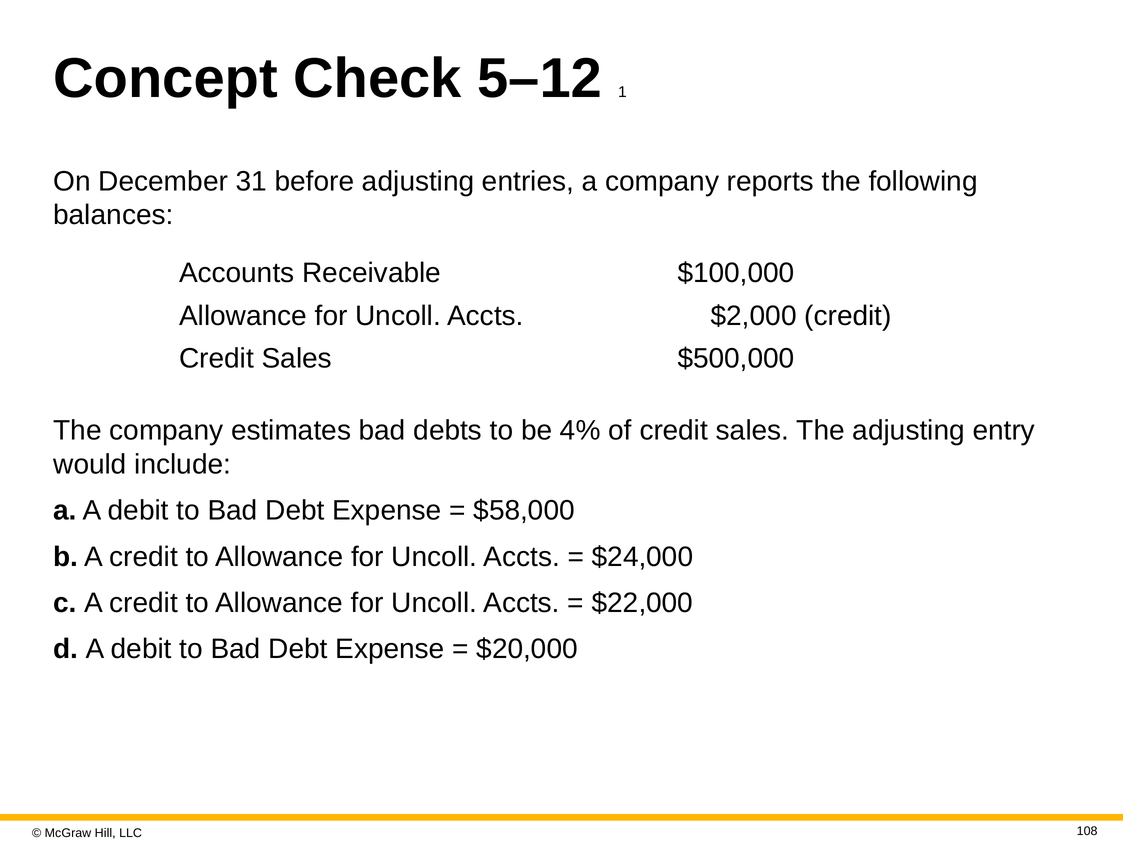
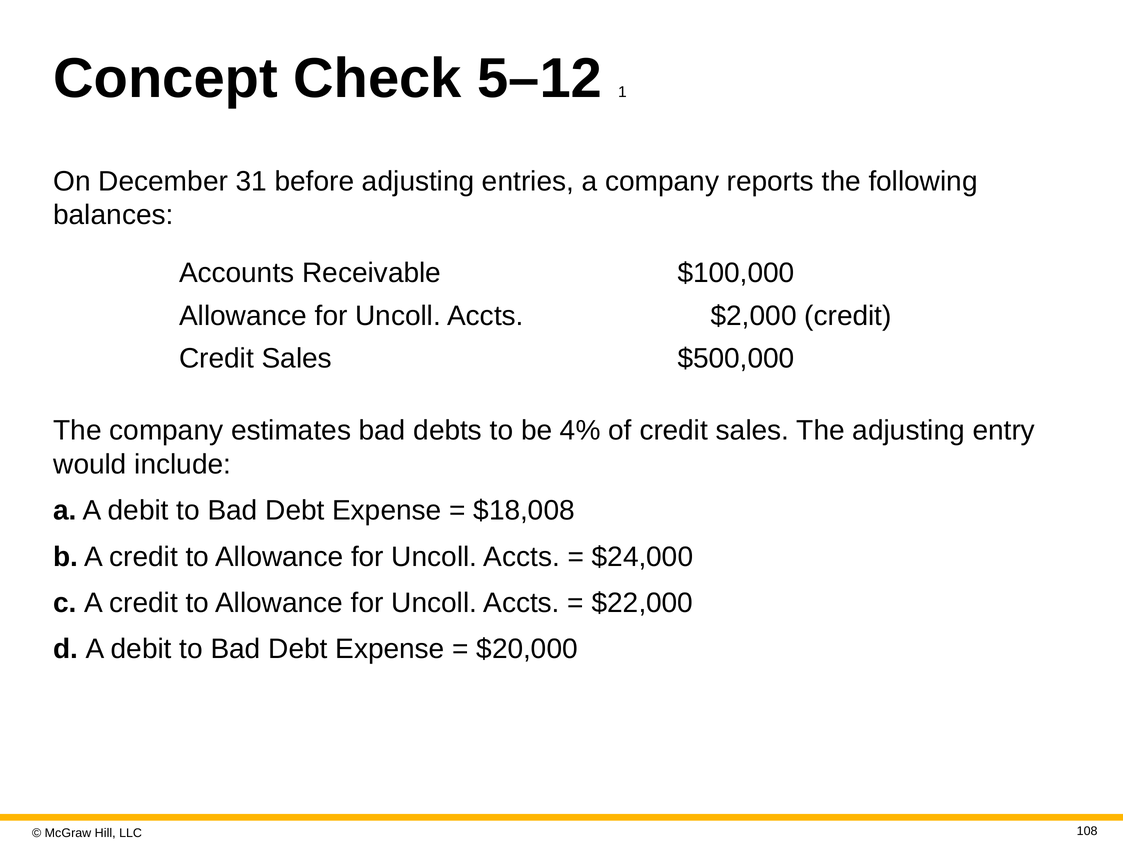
$58,000: $58,000 -> $18,008 (524, 510)
